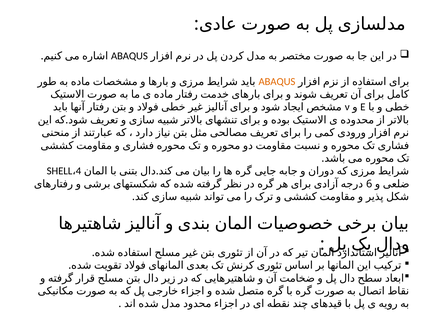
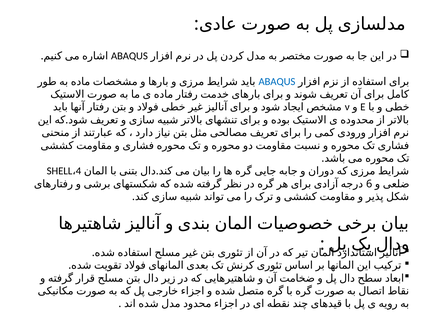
ABAQUS colour: orange -> blue (277, 82)
